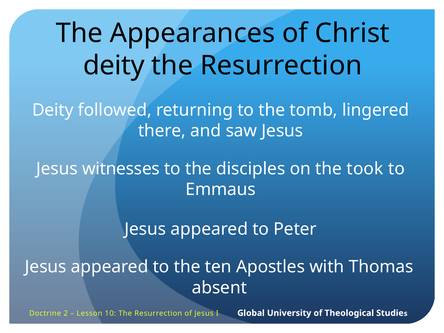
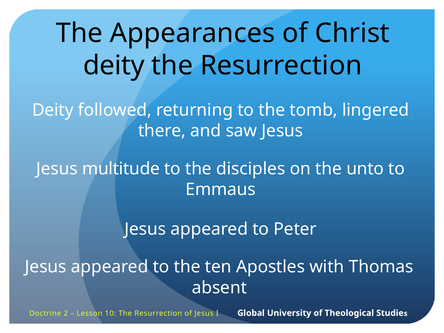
witnesses: witnesses -> multitude (121, 169)
took: took -> unto (365, 169)
